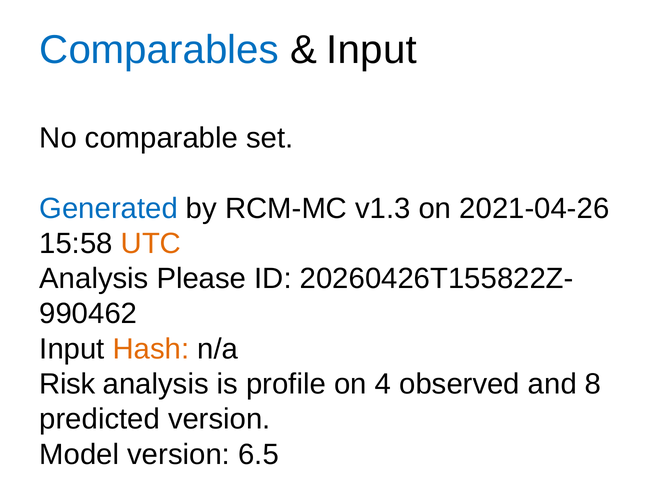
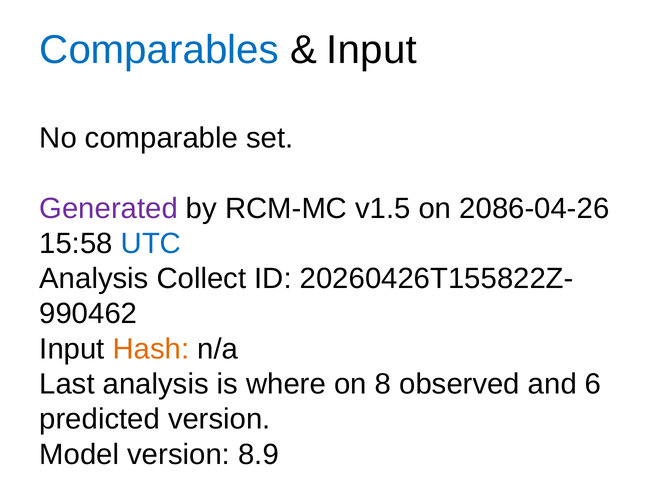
Generated colour: blue -> purple (109, 209)
v1.3: v1.3 -> v1.5 (383, 209)
2021-04-26: 2021-04-26 -> 2086-04-26 (534, 209)
UTC colour: orange -> blue (151, 244)
Please: Please -> Collect (201, 279)
Risk: Risk -> Last (67, 384)
profile: profile -> where (286, 384)
4: 4 -> 8 (383, 384)
8: 8 -> 6 (593, 384)
6.5: 6.5 -> 8.9 (258, 455)
